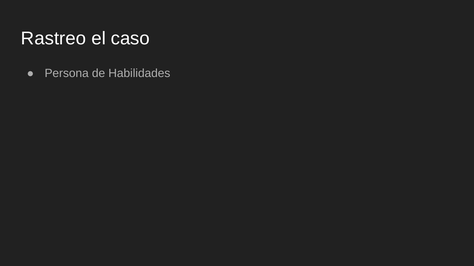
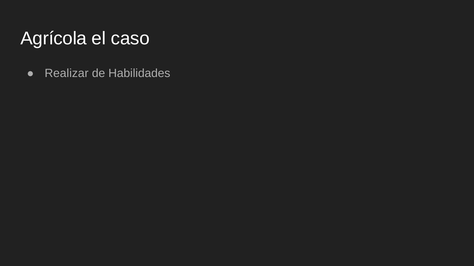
Rastreo: Rastreo -> Agrícola (54, 38)
Persona: Persona -> Realizar (67, 73)
